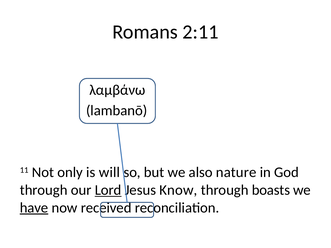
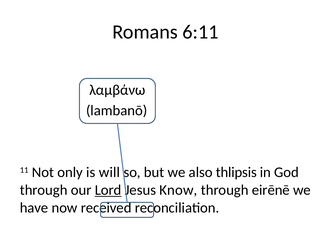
2:11: 2:11 -> 6:11 (200, 32)
nature: nature -> thlipsis (236, 173)
boasts: boasts -> eirēnē (271, 190)
have underline: present -> none (34, 208)
